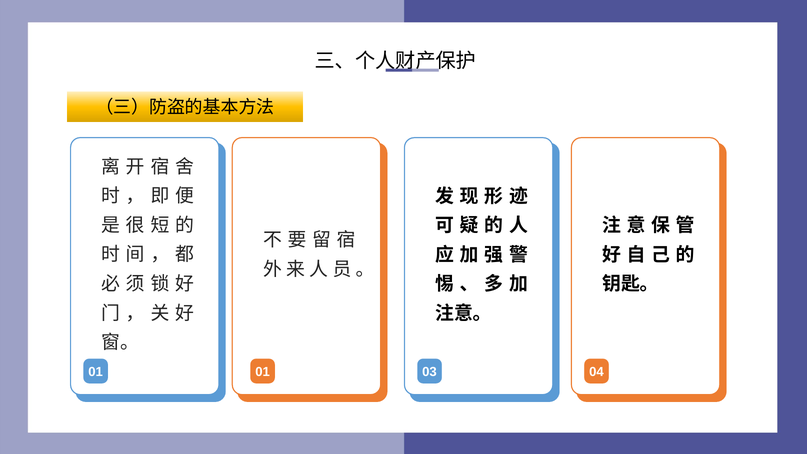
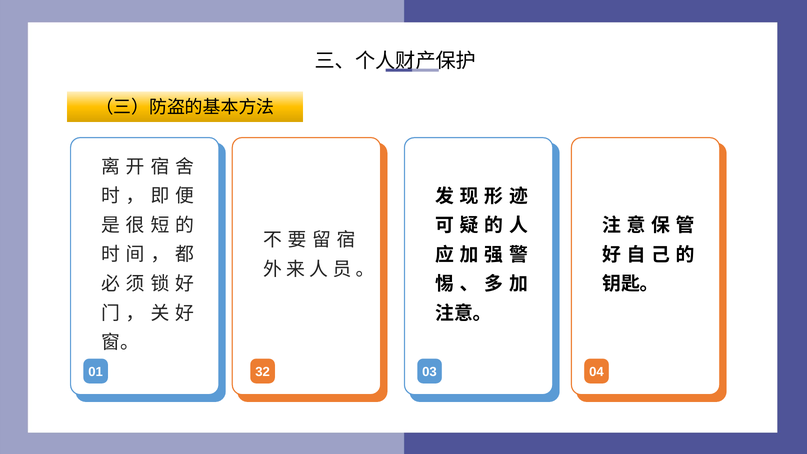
01 01: 01 -> 32 (263, 372)
